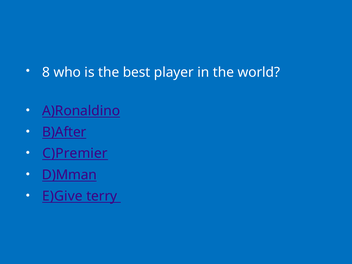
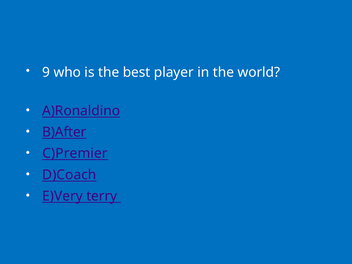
8: 8 -> 9 (46, 72)
D)Mman: D)Mman -> D)Coach (69, 175)
E)Give: E)Give -> E)Very (62, 196)
